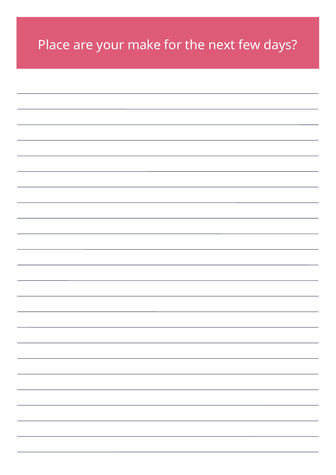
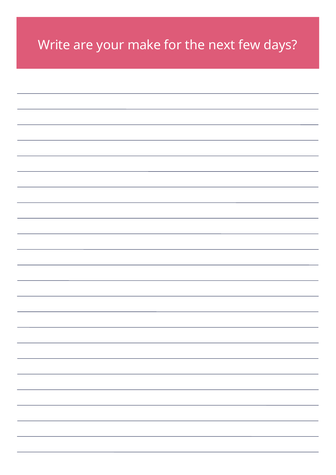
Place: Place -> Write (54, 45)
